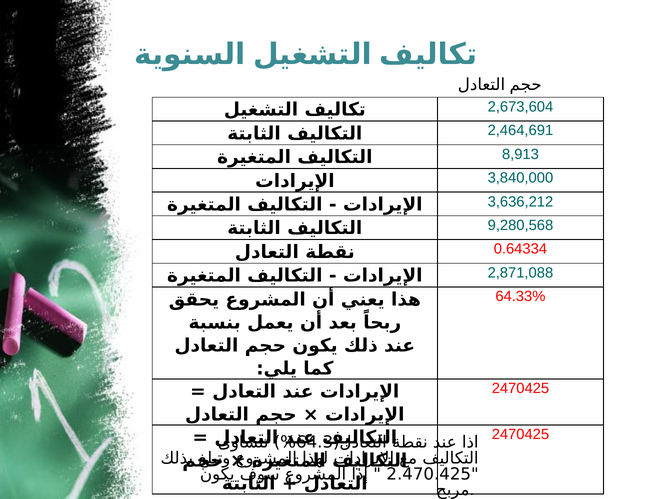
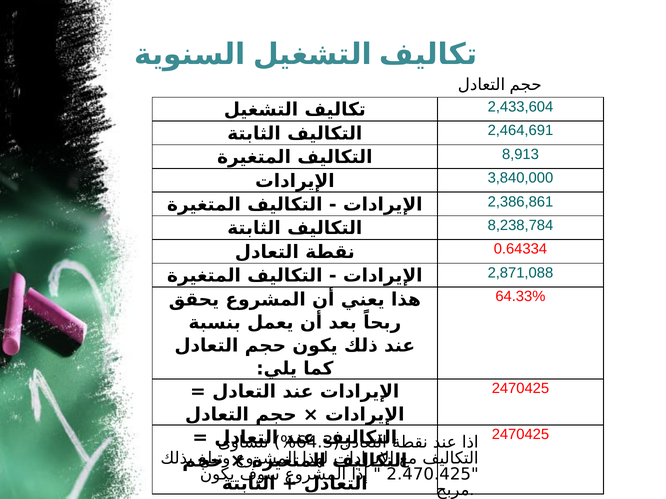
2,673,604: 2,673,604 -> 2,433,604 (520, 107)
3,636,212: 3,636,212 -> 2,386,861 (520, 202)
9,280,568: 9,280,568 -> 8,238,784 (520, 226)
